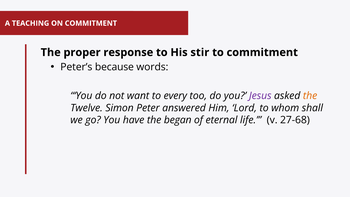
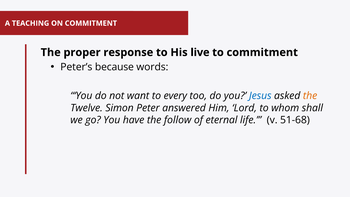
stir: stir -> live (200, 53)
Jesus colour: purple -> blue (260, 96)
began: began -> follow (178, 120)
27-68: 27-68 -> 51-68 (295, 120)
